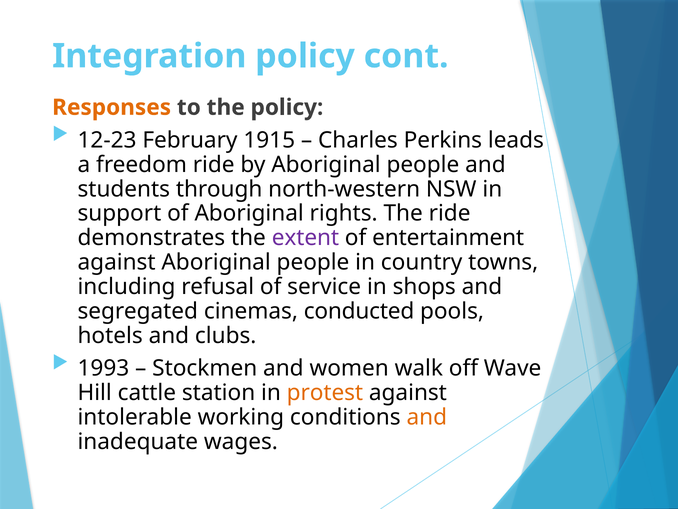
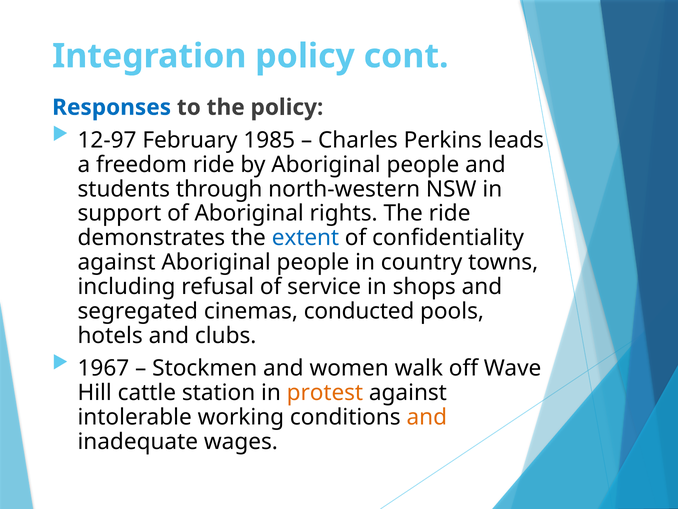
Responses colour: orange -> blue (112, 107)
12-23: 12-23 -> 12-97 (107, 140)
1915: 1915 -> 1985 (269, 140)
extent colour: purple -> blue (305, 238)
entertainment: entertainment -> confidentiality (448, 238)
1993: 1993 -> 1967 (103, 368)
